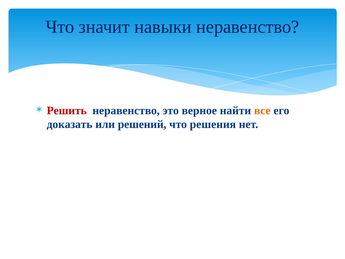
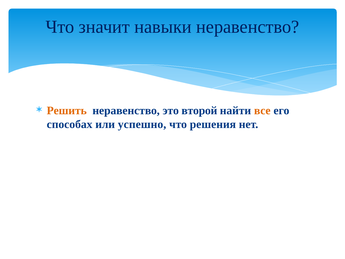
Решить colour: red -> orange (67, 110)
верное: верное -> второй (199, 110)
доказать: доказать -> способах (70, 124)
решений: решений -> успешно (142, 124)
